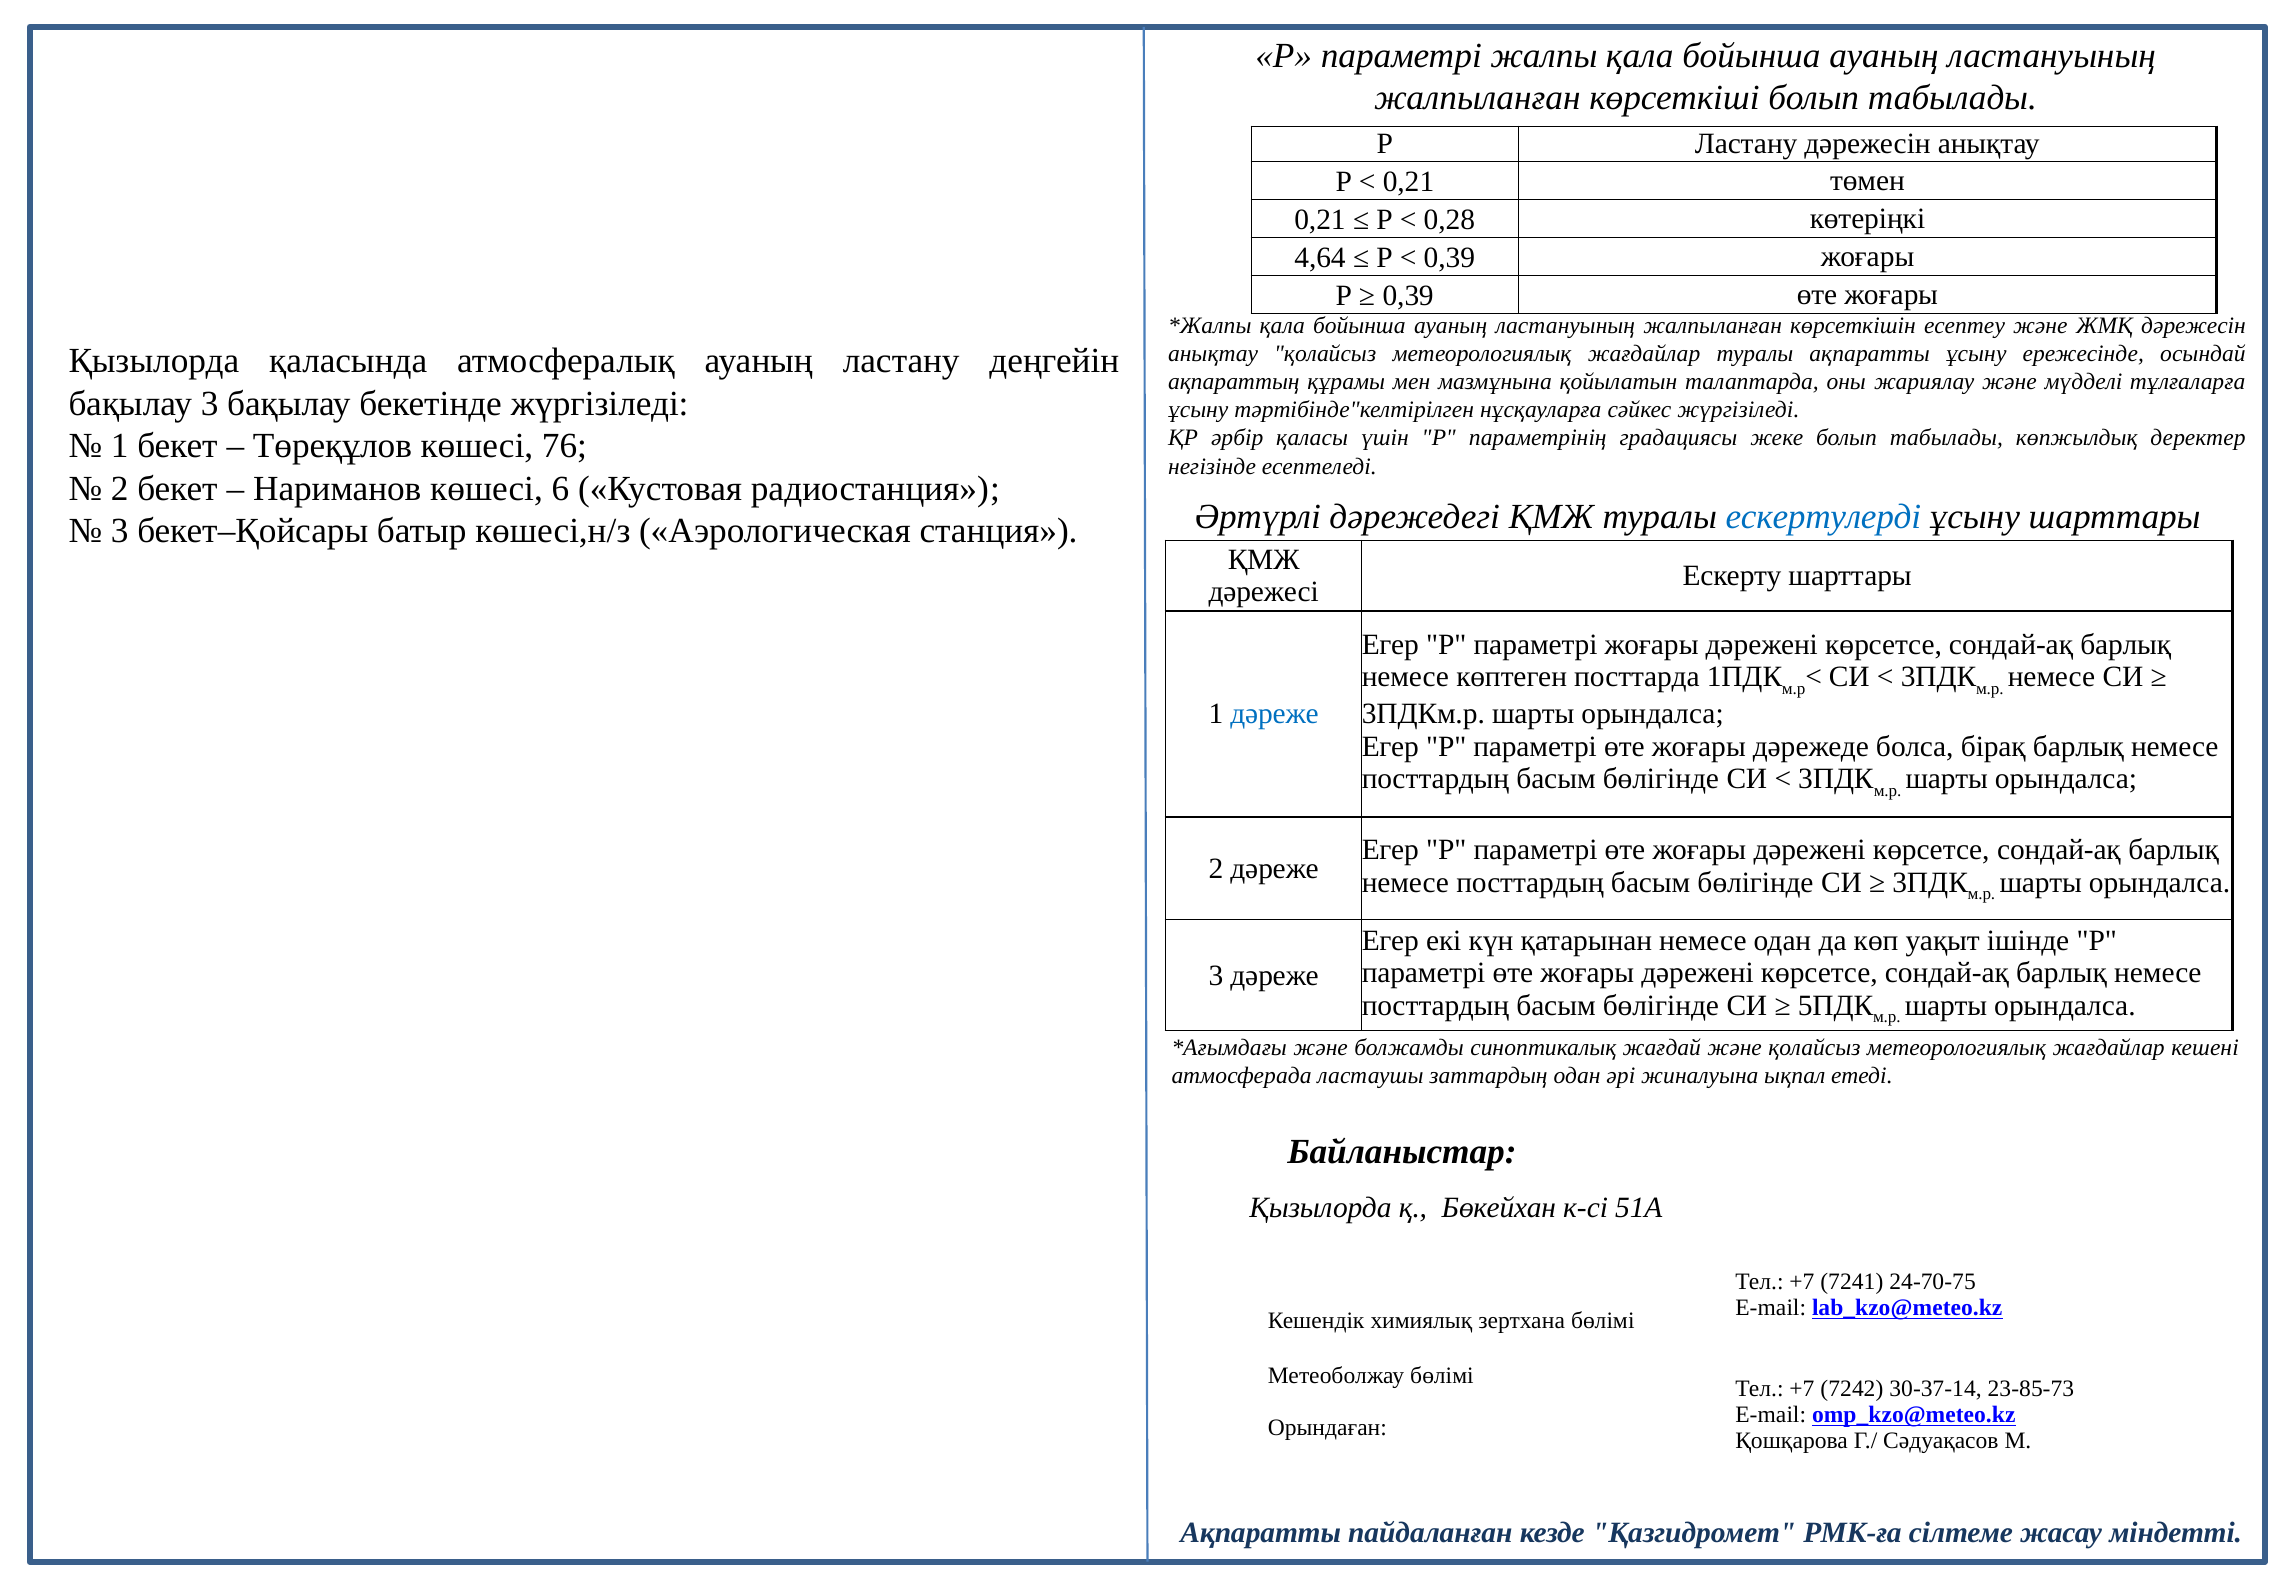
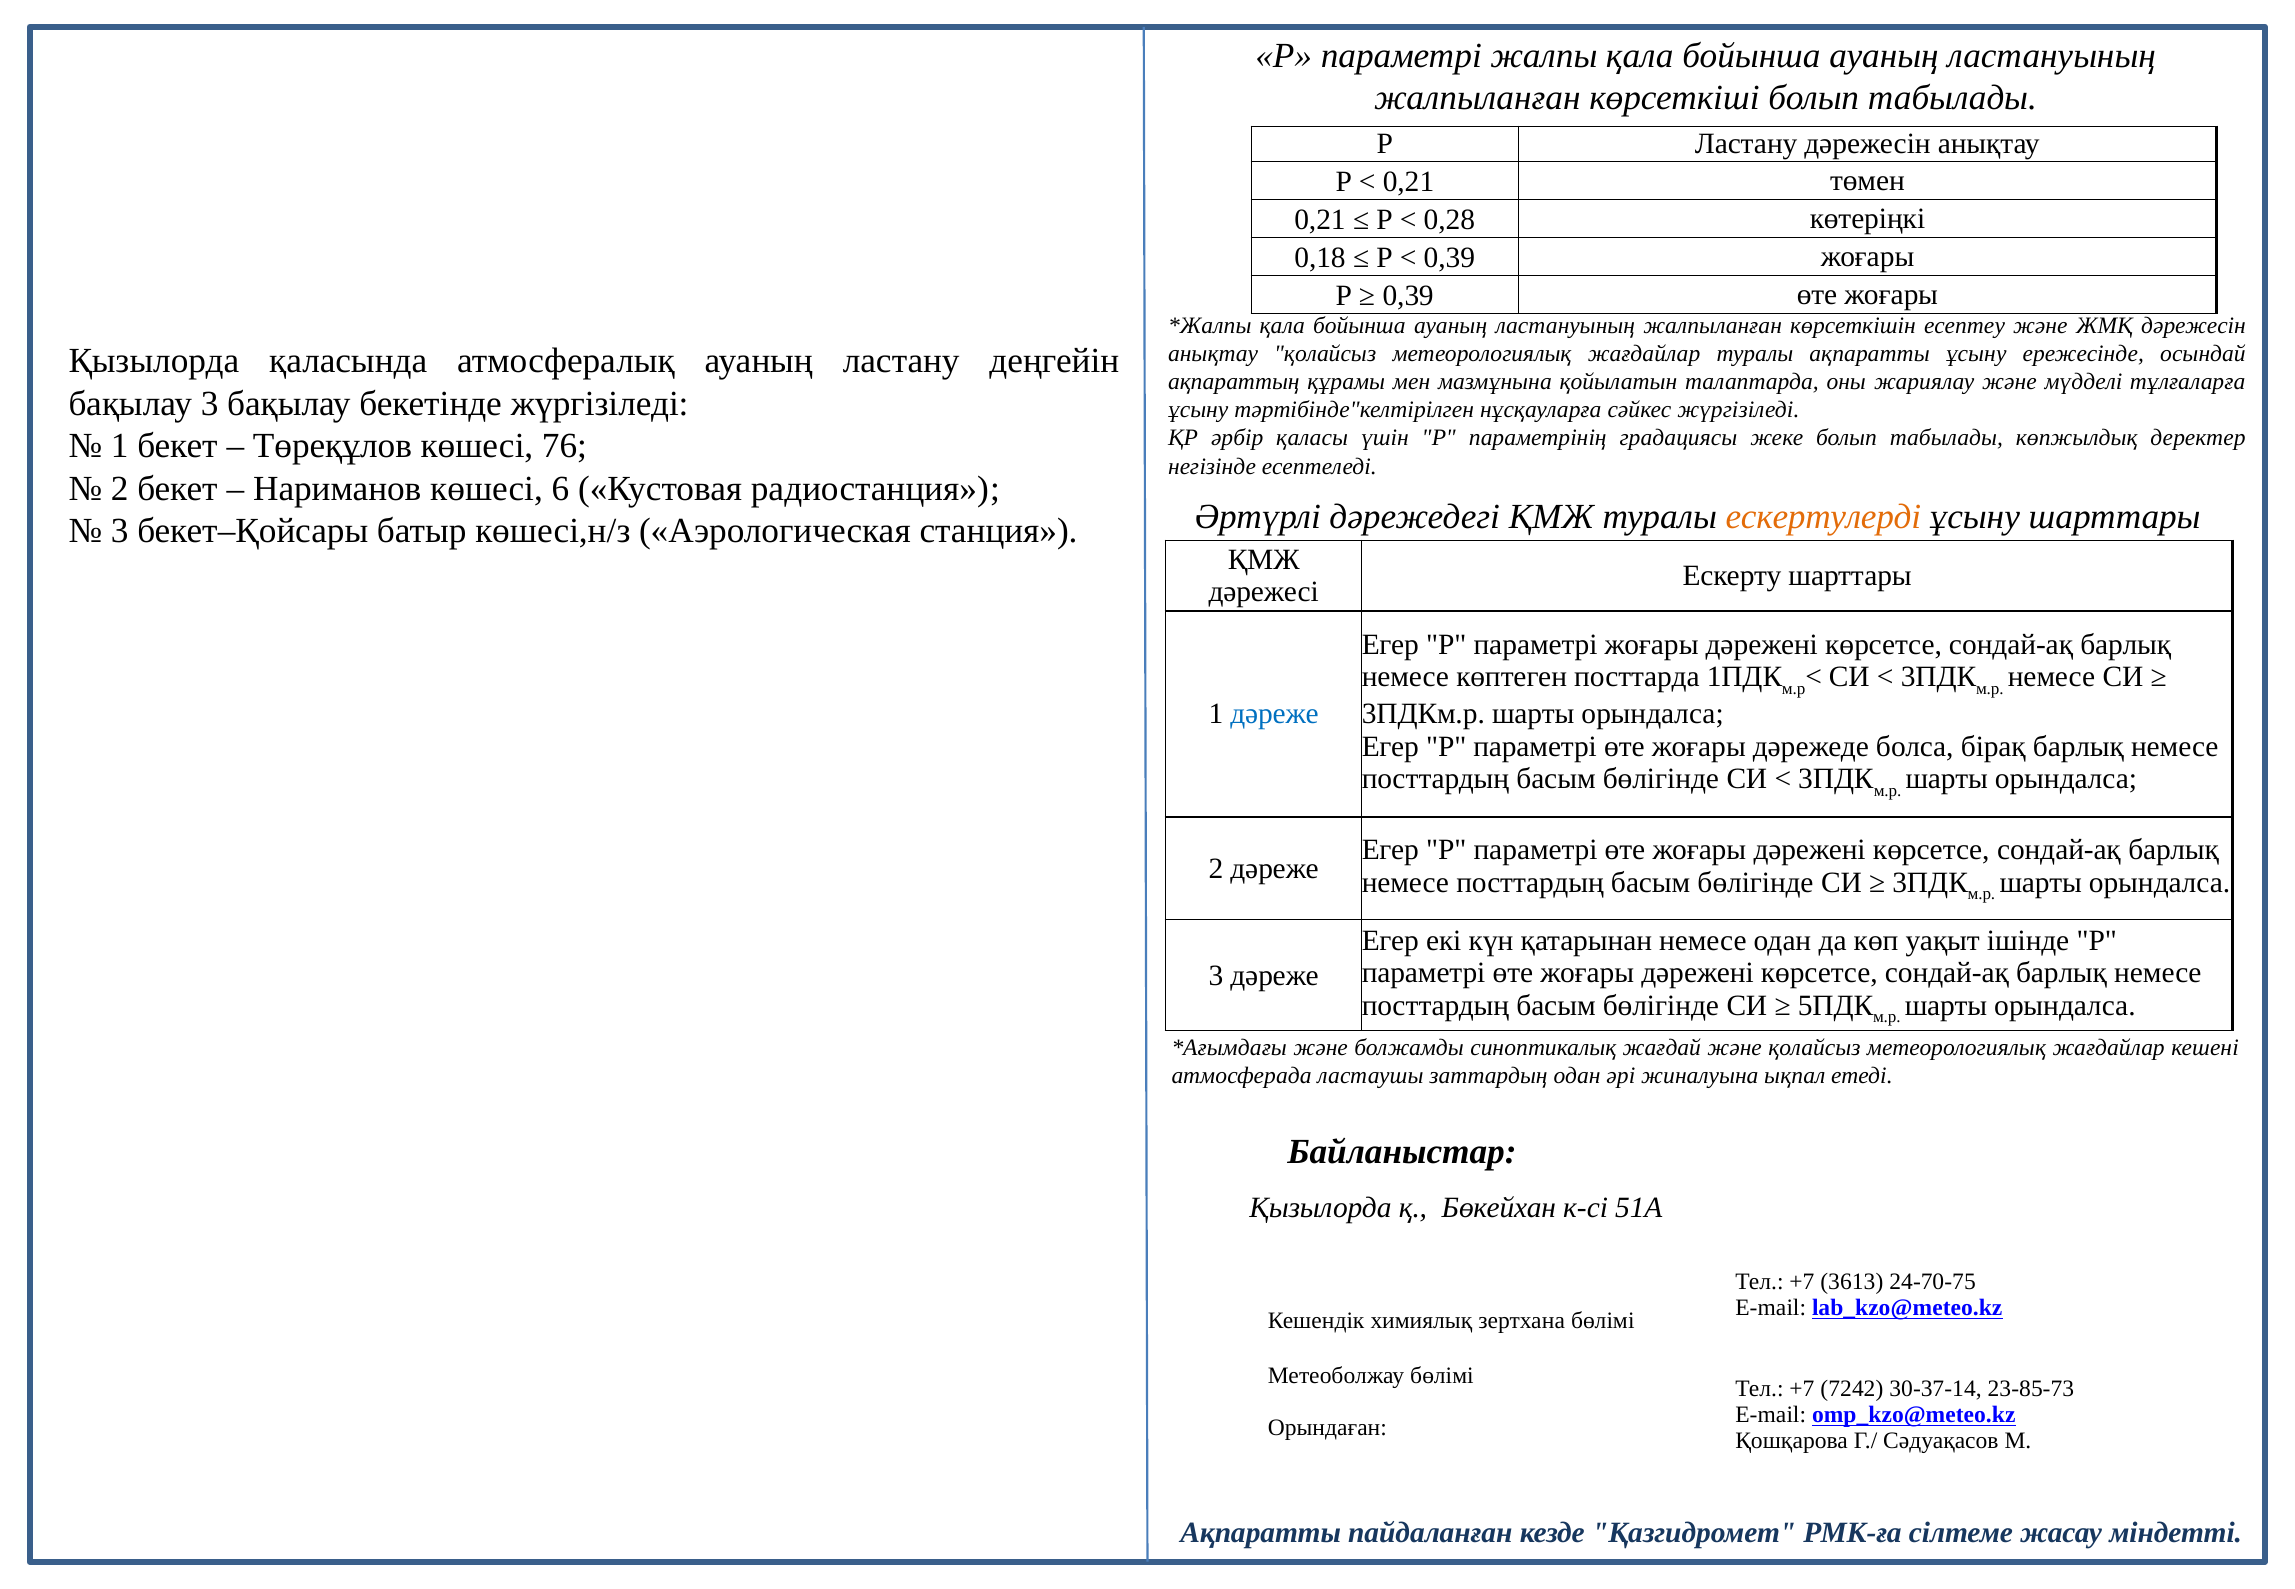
4,64: 4,64 -> 0,18 (1320, 258)
ескертулерді colour: blue -> orange (1823, 516)
7241: 7241 -> 3613 (1852, 1281)
